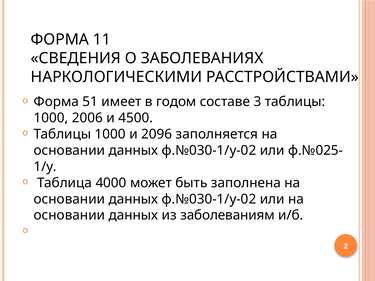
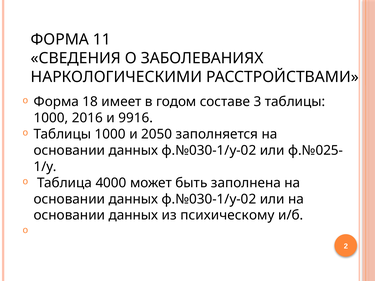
51: 51 -> 18 (90, 102)
2006: 2006 -> 2016 (87, 118)
4500: 4500 -> 9916 (136, 118)
2096: 2096 -> 2050 (157, 134)
заболеваниям: заболеваниям -> психическому (227, 215)
